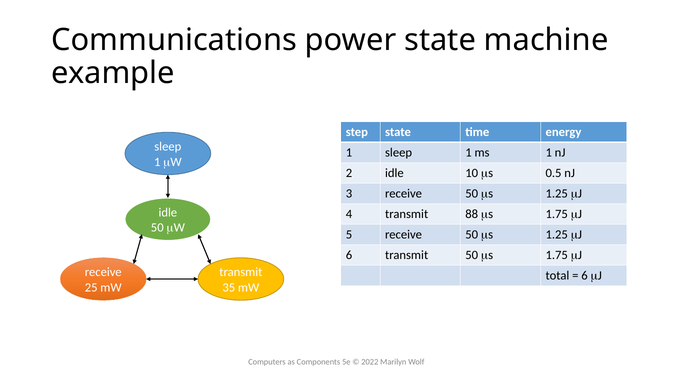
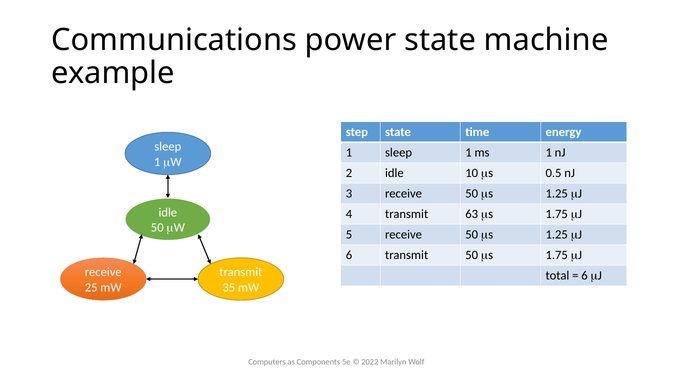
88: 88 -> 63 (472, 214)
